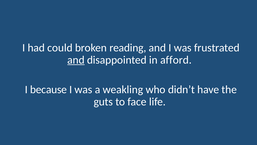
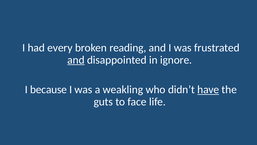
could: could -> every (60, 48)
afford: afford -> ignore (176, 60)
have underline: none -> present (208, 89)
